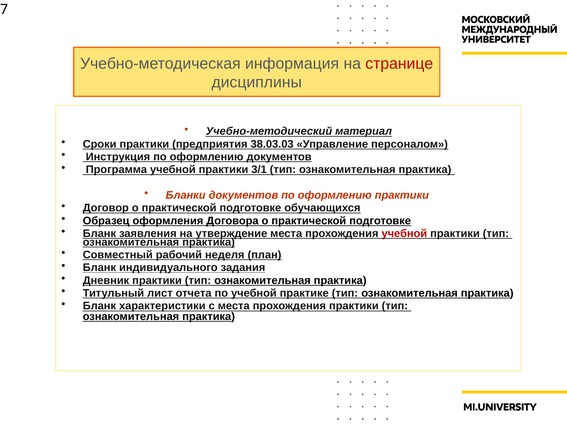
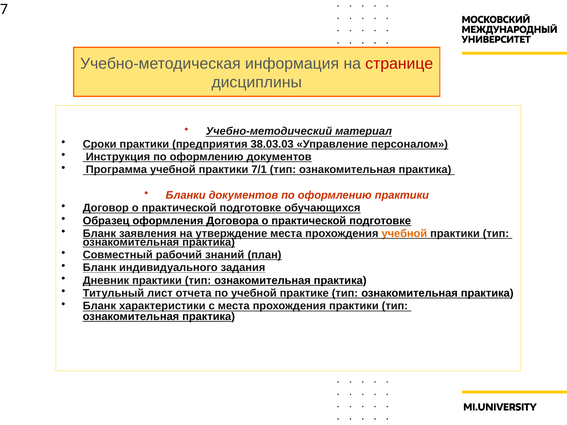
3/1: 3/1 -> 7/1 (259, 170)
учебной colour: red -> orange (404, 234)
неделя: неделя -> знаний (225, 255)
